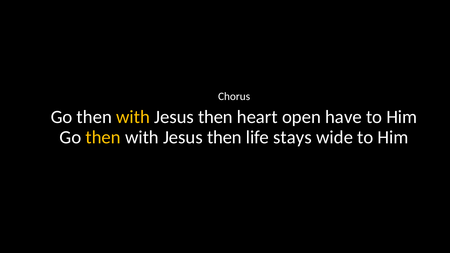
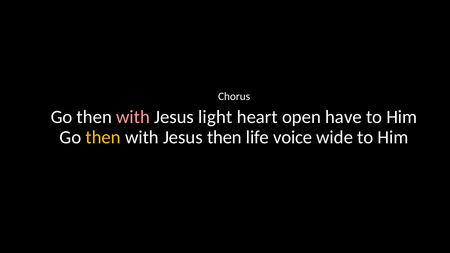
with colour: yellow -> pink (133, 117)
then: then -> light (215, 117)
stays: stays -> voice (293, 137)
